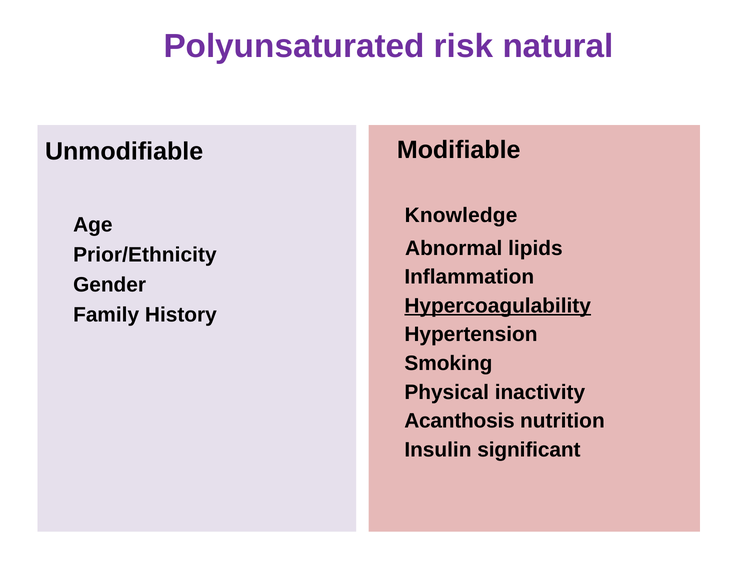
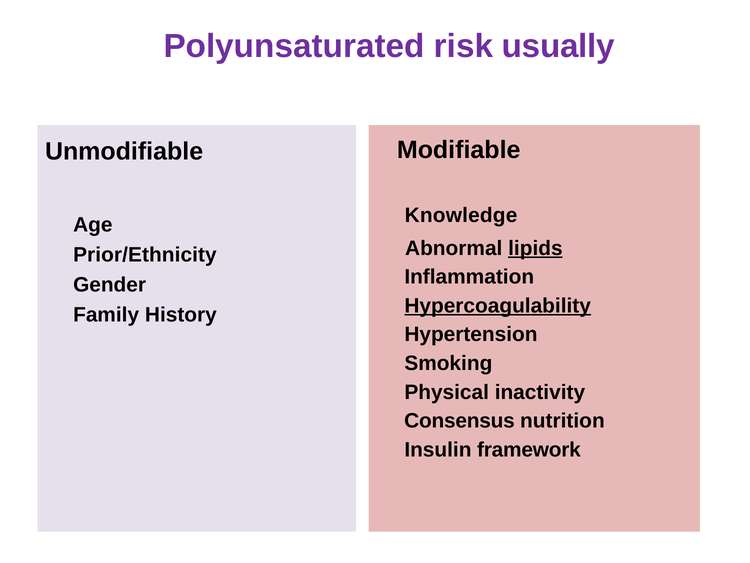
natural: natural -> usually (558, 46)
lipids underline: none -> present (535, 248)
Acanthosis: Acanthosis -> Consensus (459, 421)
significant: significant -> framework (529, 449)
